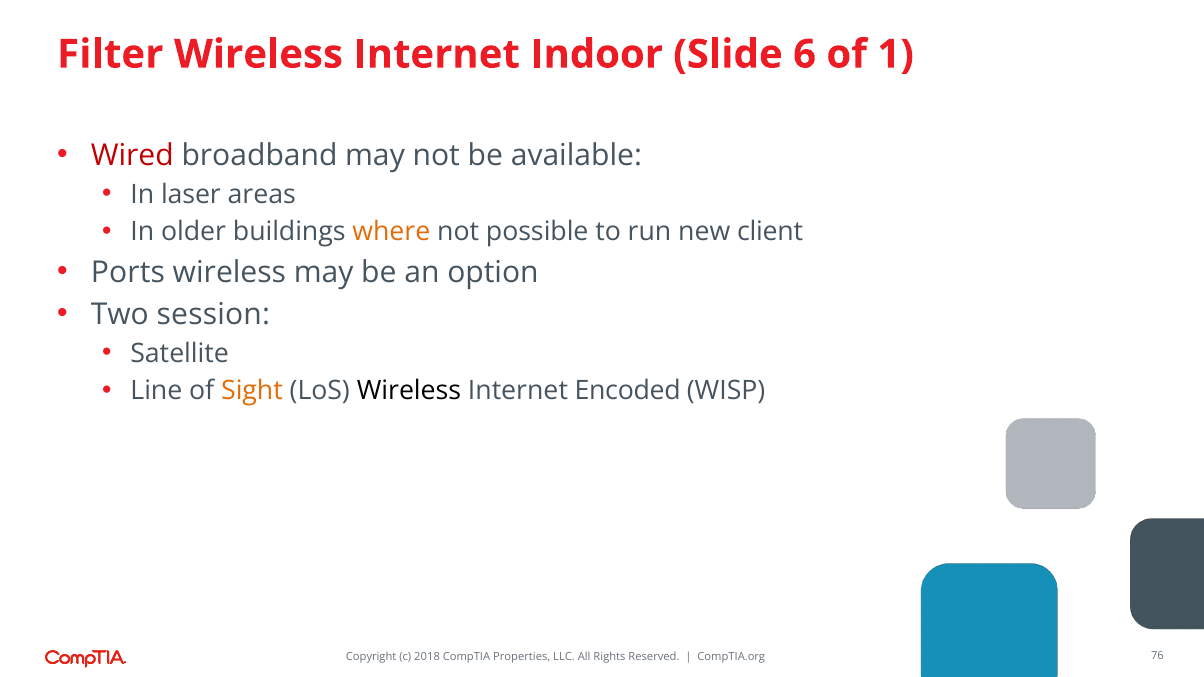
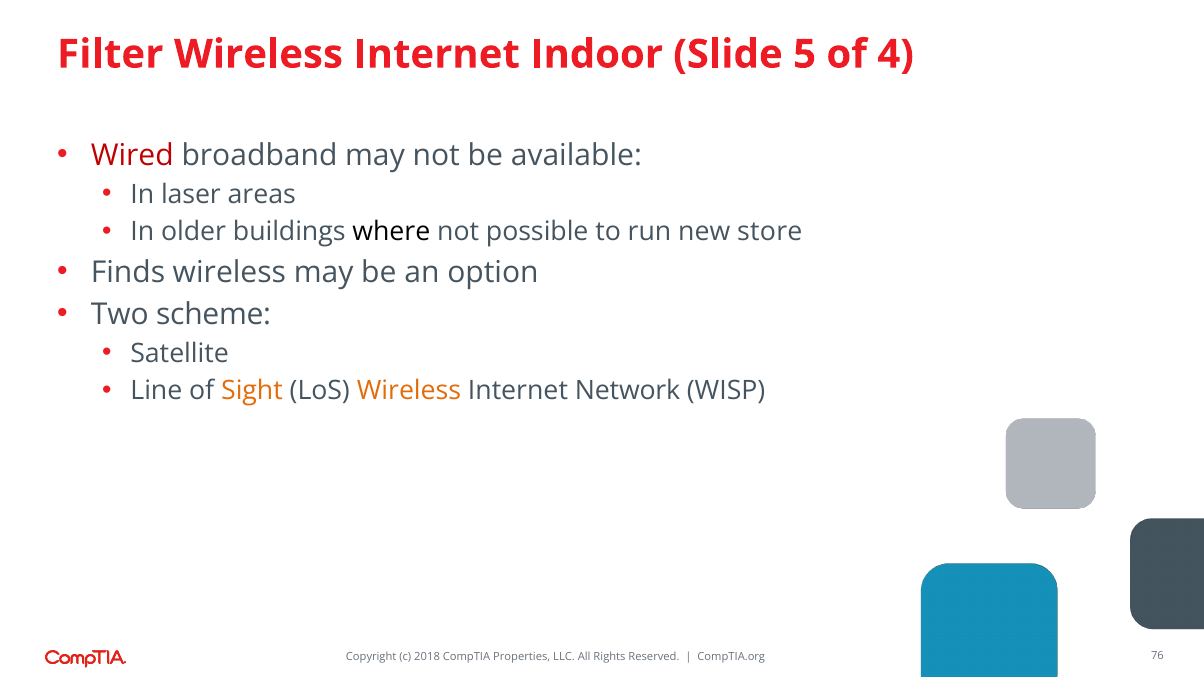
6: 6 -> 5 (805, 54)
1: 1 -> 4 (896, 54)
where colour: orange -> black (391, 232)
client: client -> store (770, 232)
Ports: Ports -> Finds (128, 272)
session: session -> scheme (214, 314)
Wireless colour: black -> orange (409, 391)
Encoded: Encoded -> Network (628, 391)
